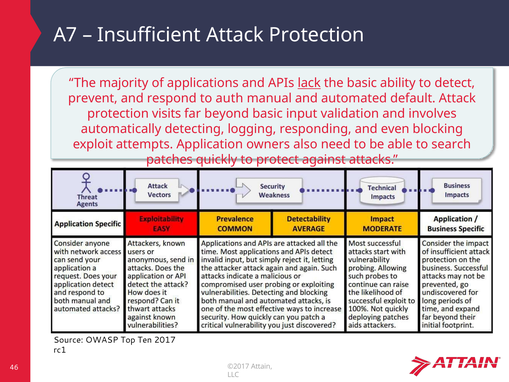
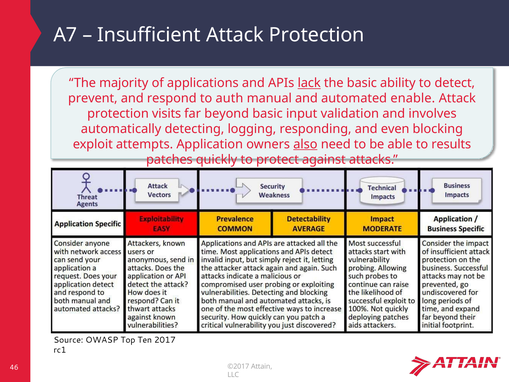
default: default -> enable (413, 98)
also underline: none -> present (305, 144)
search: search -> results (451, 144)
